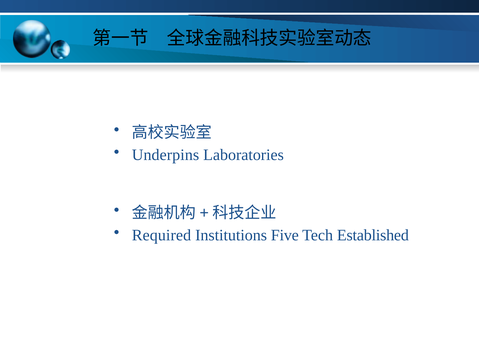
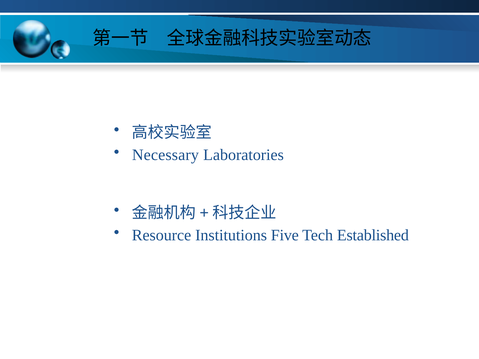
Underpins: Underpins -> Necessary (165, 155)
Required: Required -> Resource (162, 235)
